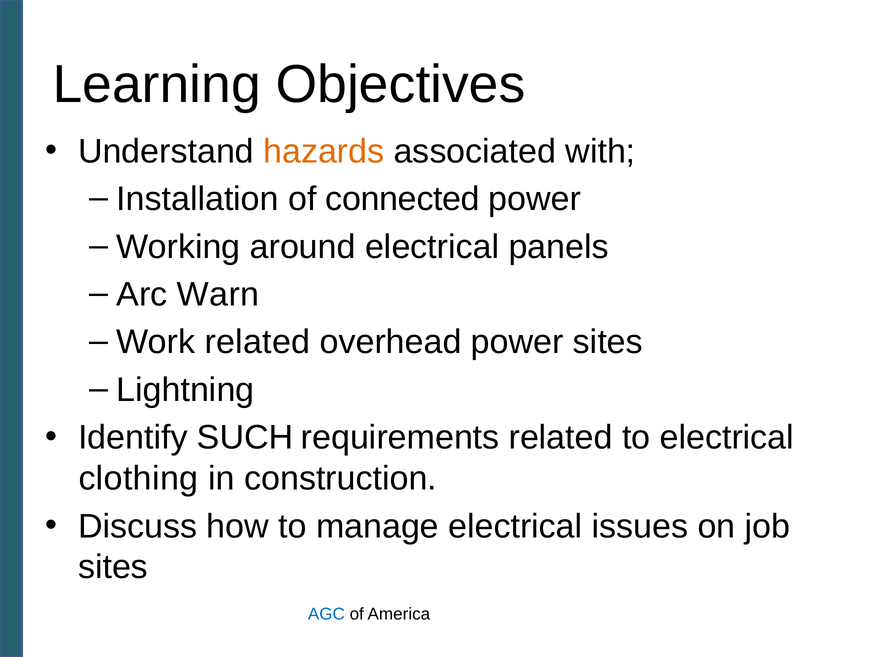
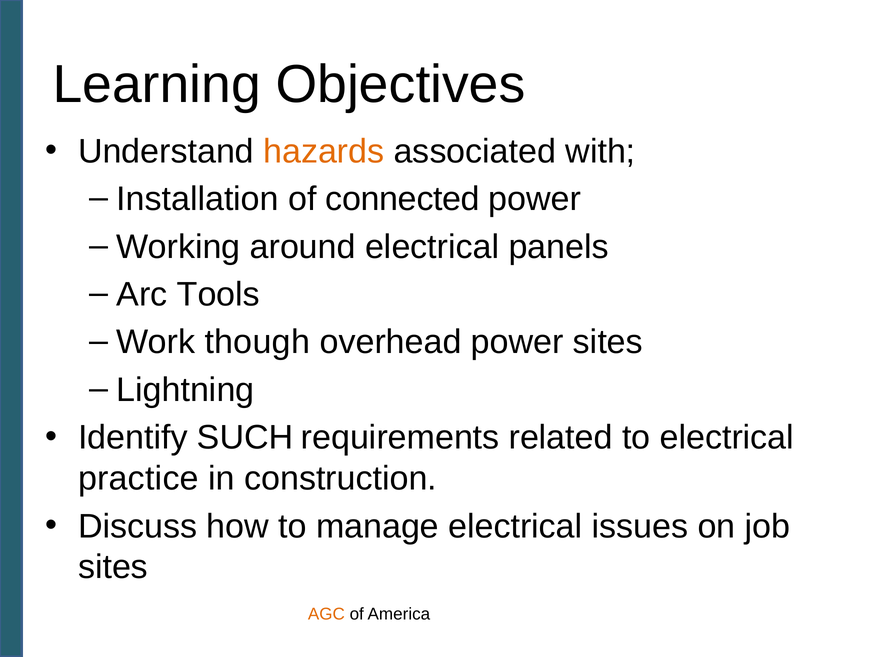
Warn: Warn -> Tools (218, 294)
Work related: related -> though (257, 342)
clothing: clothing -> practice (138, 479)
AGC colour: blue -> orange (326, 614)
